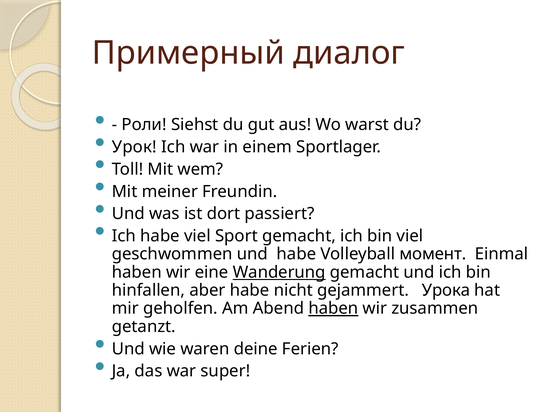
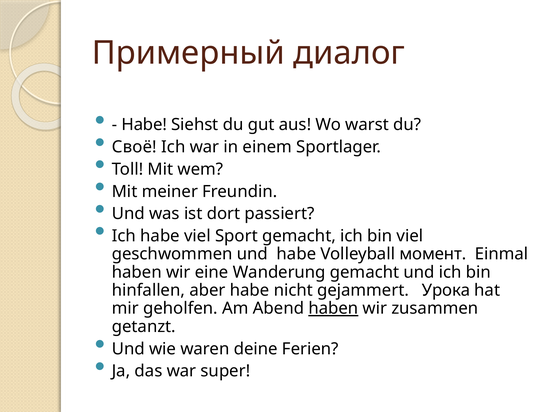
Роли: Роли -> Habe (144, 125)
Урок: Урок -> Своё (134, 147)
Wanderung underline: present -> none (279, 273)
